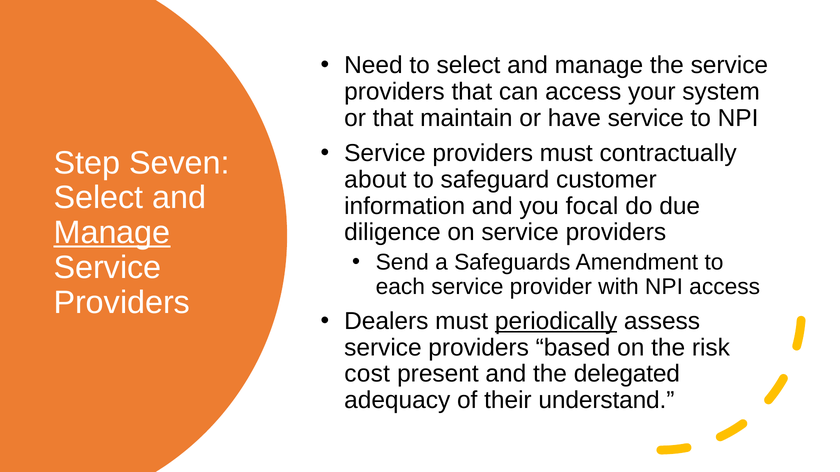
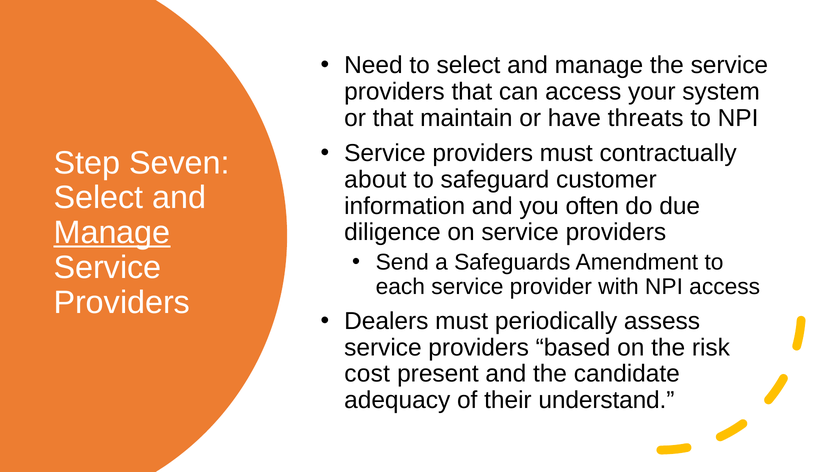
have service: service -> threats (646, 118)
focal: focal -> often (592, 206)
periodically underline: present -> none (556, 321)
delegated: delegated -> candidate (627, 374)
